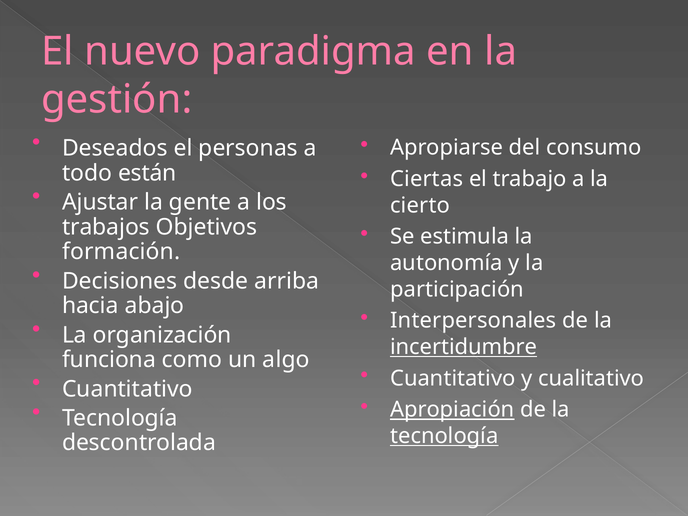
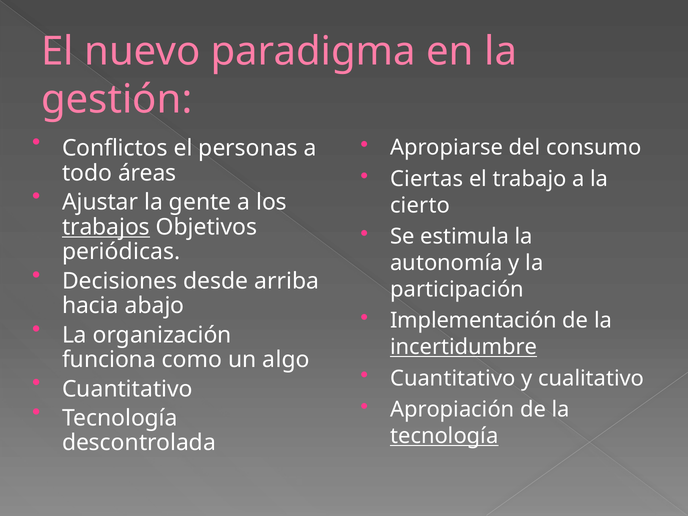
Deseados: Deseados -> Conflictos (115, 148)
están: están -> áreas (147, 173)
trabajos underline: none -> present (106, 227)
formación: formación -> periódicas (121, 252)
Interpersonales: Interpersonales -> Implementación (474, 321)
Apropiación underline: present -> none (452, 410)
